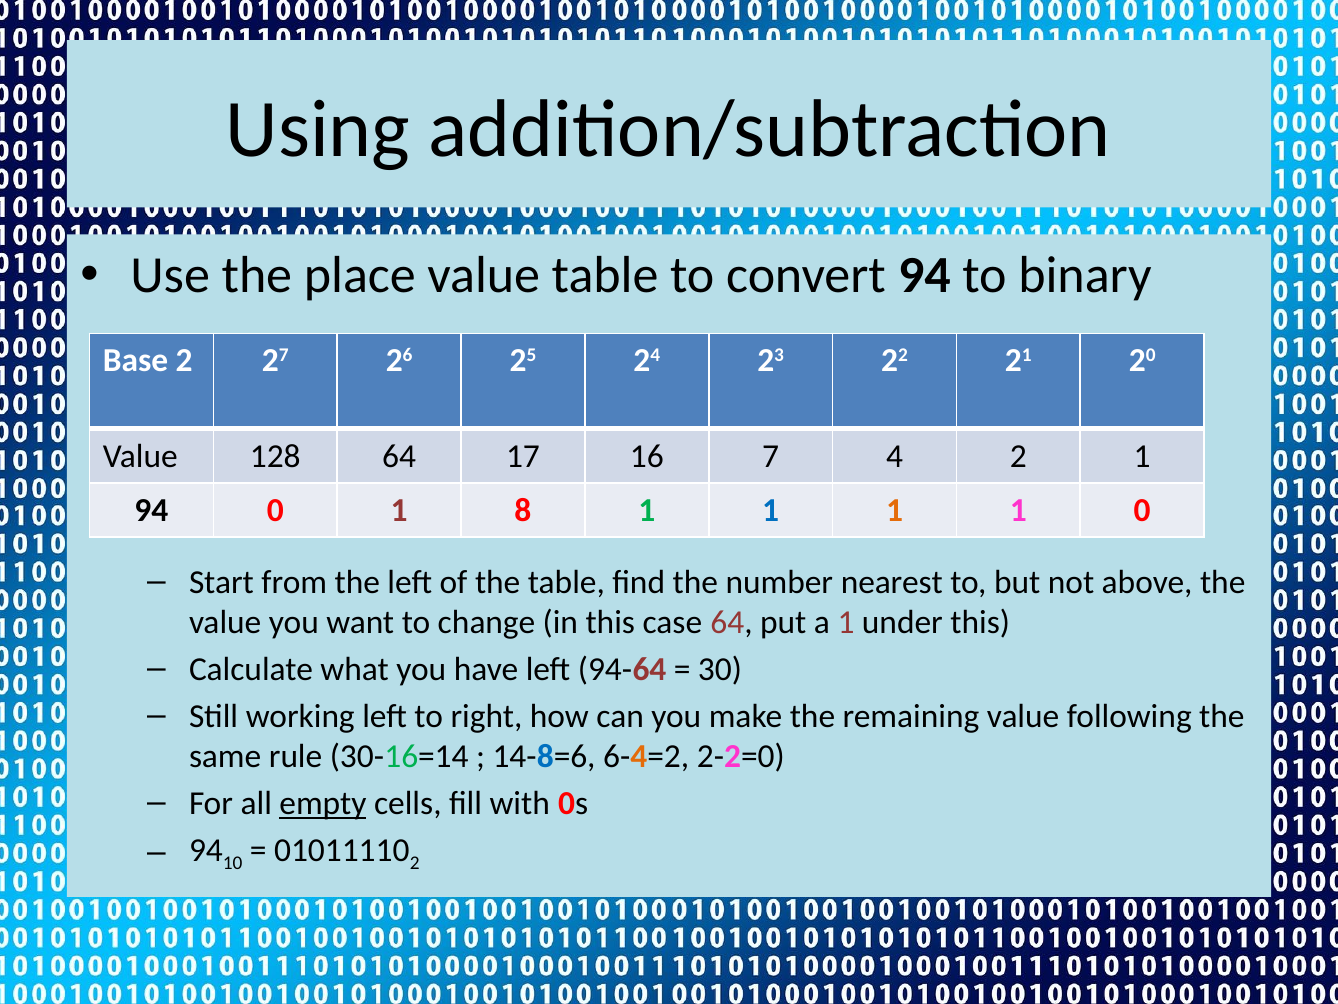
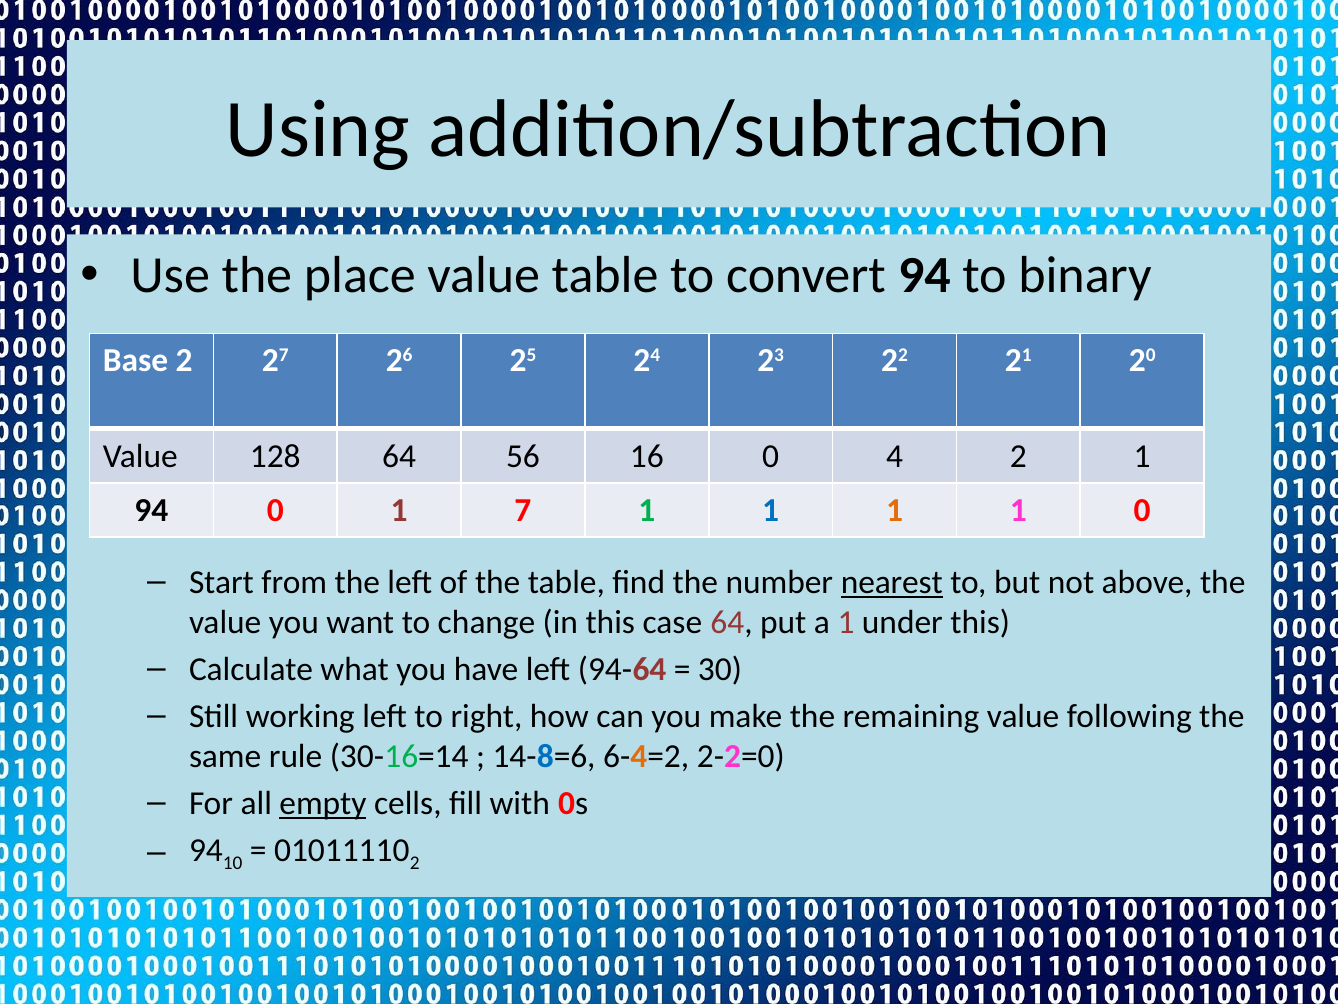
17: 17 -> 56 (523, 456)
16 7: 7 -> 0 (771, 456)
8: 8 -> 7 (523, 510)
nearest underline: none -> present (892, 582)
